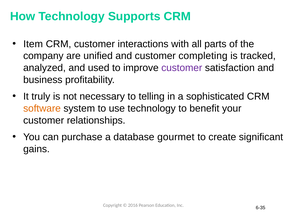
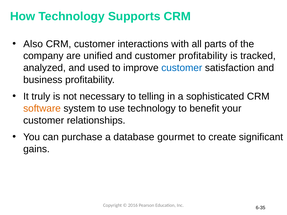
Item: Item -> Also (33, 44)
customer completing: completing -> profitability (203, 56)
customer colour: purple -> blue (182, 68)
